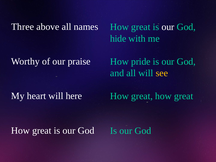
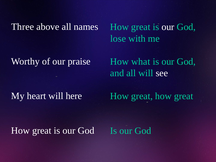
hide: hide -> lose (118, 39)
pride: pride -> what (141, 62)
see colour: yellow -> white (162, 73)
